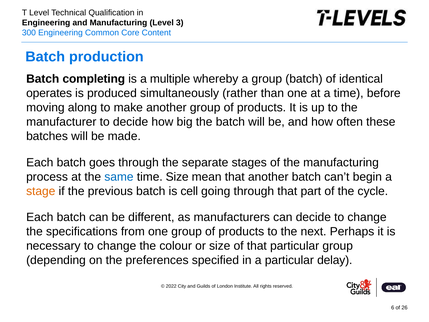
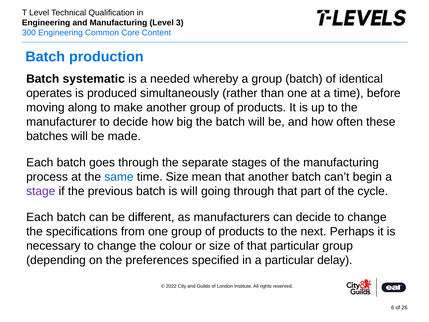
completing: completing -> systematic (94, 79)
multiple: multiple -> needed (170, 79)
stage colour: orange -> purple (41, 191)
is cell: cell -> will (189, 191)
